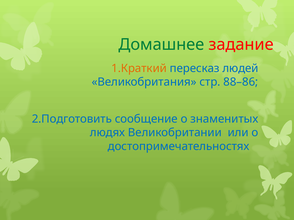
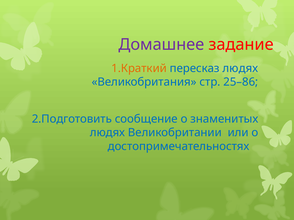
Домашнее colour: green -> purple (161, 45)
пересказ людей: людей -> людях (240, 68)
88–86: 88–86 -> 25–86 (241, 82)
